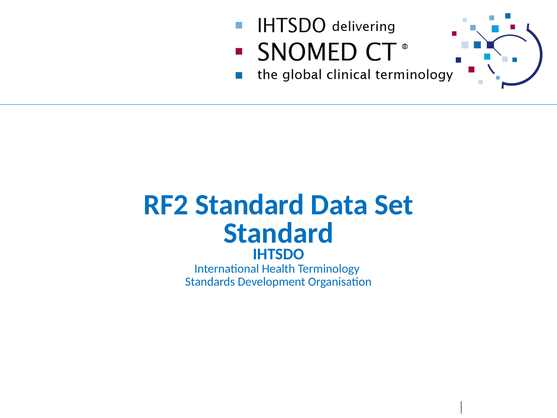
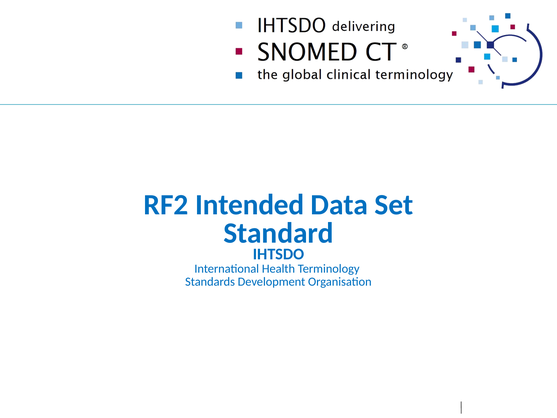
RF2 Standard: Standard -> Intended (250, 205)
